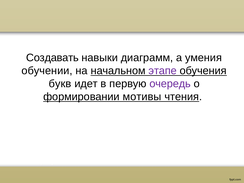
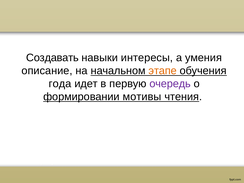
диаграмм: диаграмм -> интересы (147, 58)
обучении: обучении -> описание (47, 71)
этапе colour: purple -> orange (163, 71)
букв: букв -> года (60, 84)
